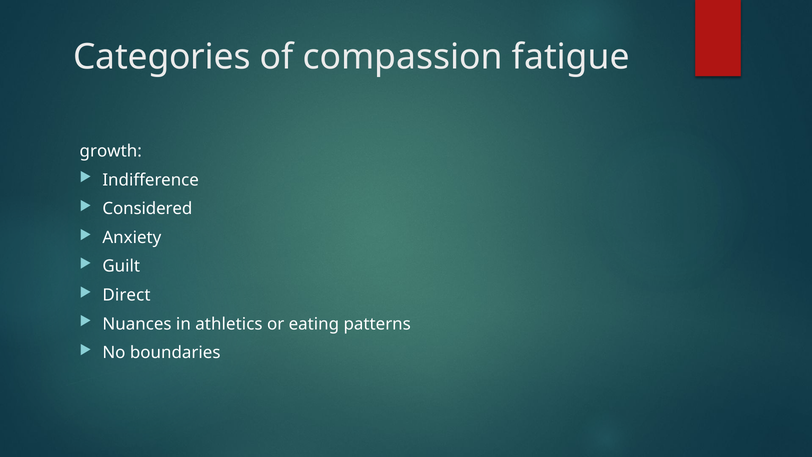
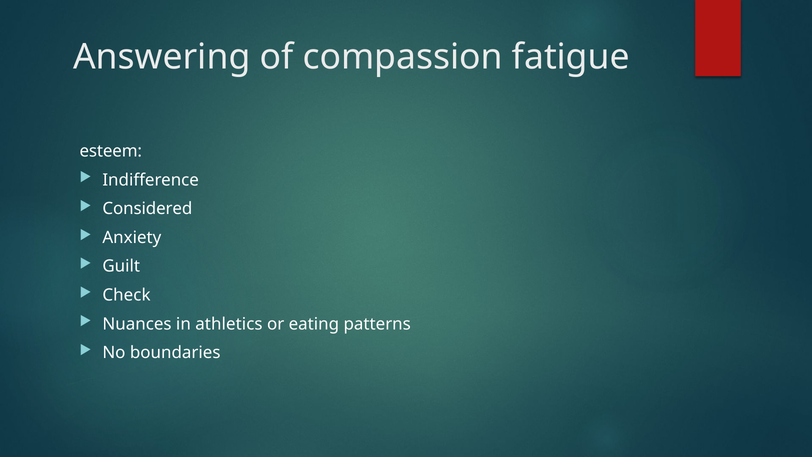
Categories: Categories -> Answering (162, 57)
growth: growth -> esteem (111, 151)
Direct: Direct -> Check (126, 295)
